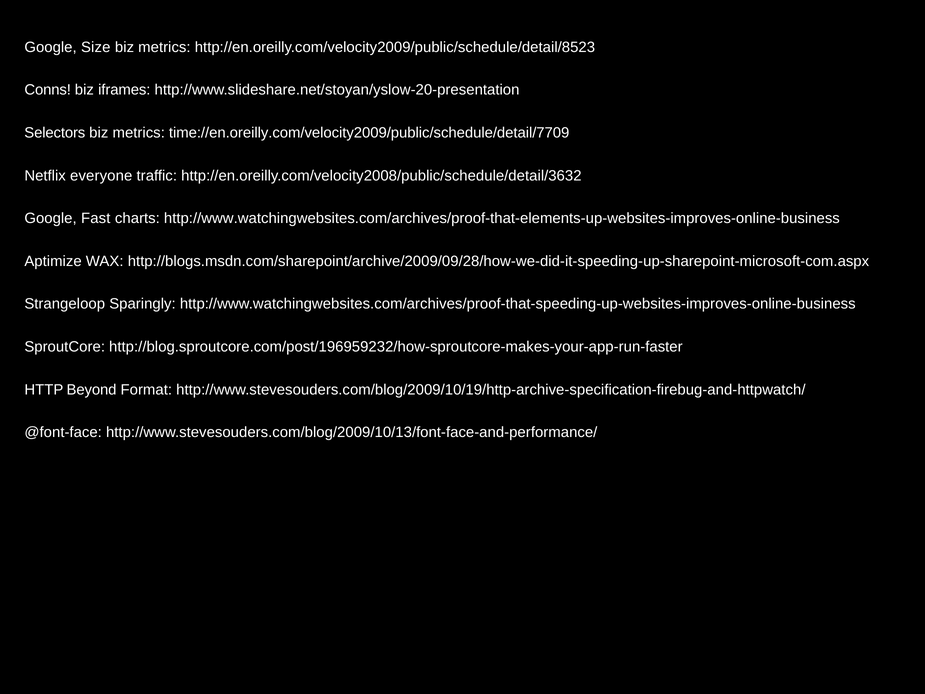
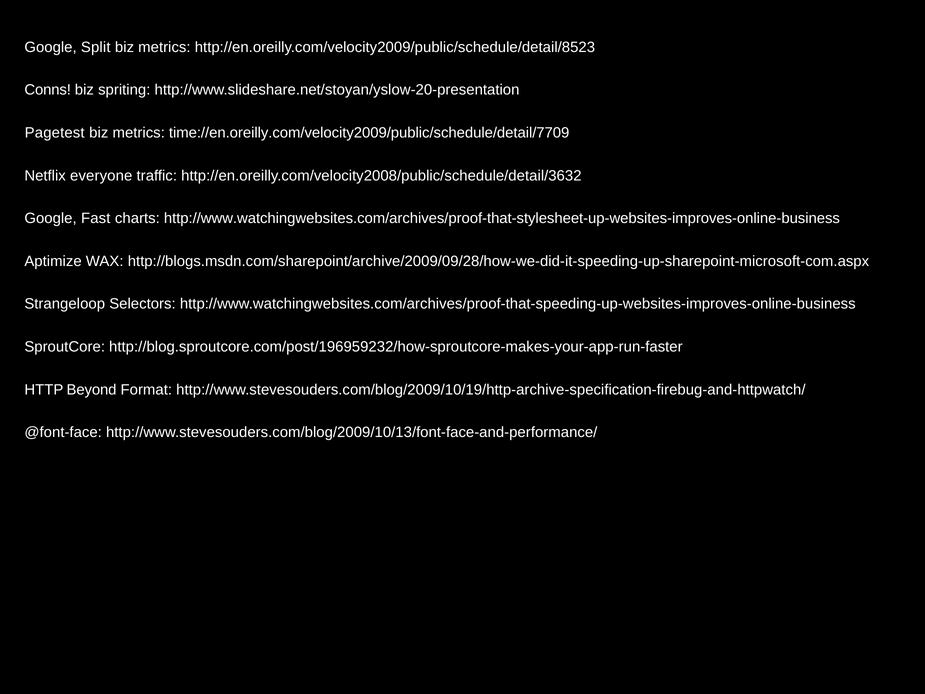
Size: Size -> Split (96, 47)
iframes: iframes -> spriting (124, 90)
Selectors: Selectors -> Pagetest (55, 133)
http://www.watchingwebsites.com/archives/proof-that-elements-up-websites-improves-online-business: http://www.watchingwebsites.com/archives/proof-that-elements-up-websites-improves-online-business -> http://www.watchingwebsites.com/archives/proof-that-stylesheet-up-websites-improves-online-business (502, 218)
Sparingly: Sparingly -> Selectors (142, 304)
